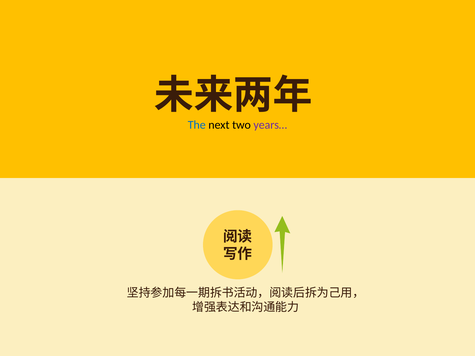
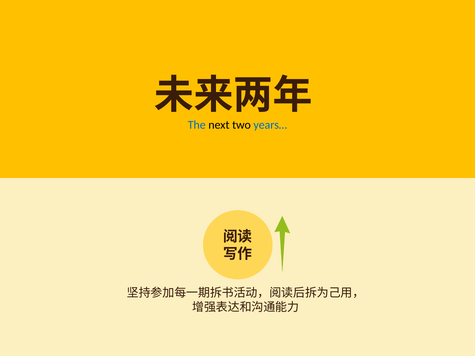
years… colour: purple -> blue (270, 125)
